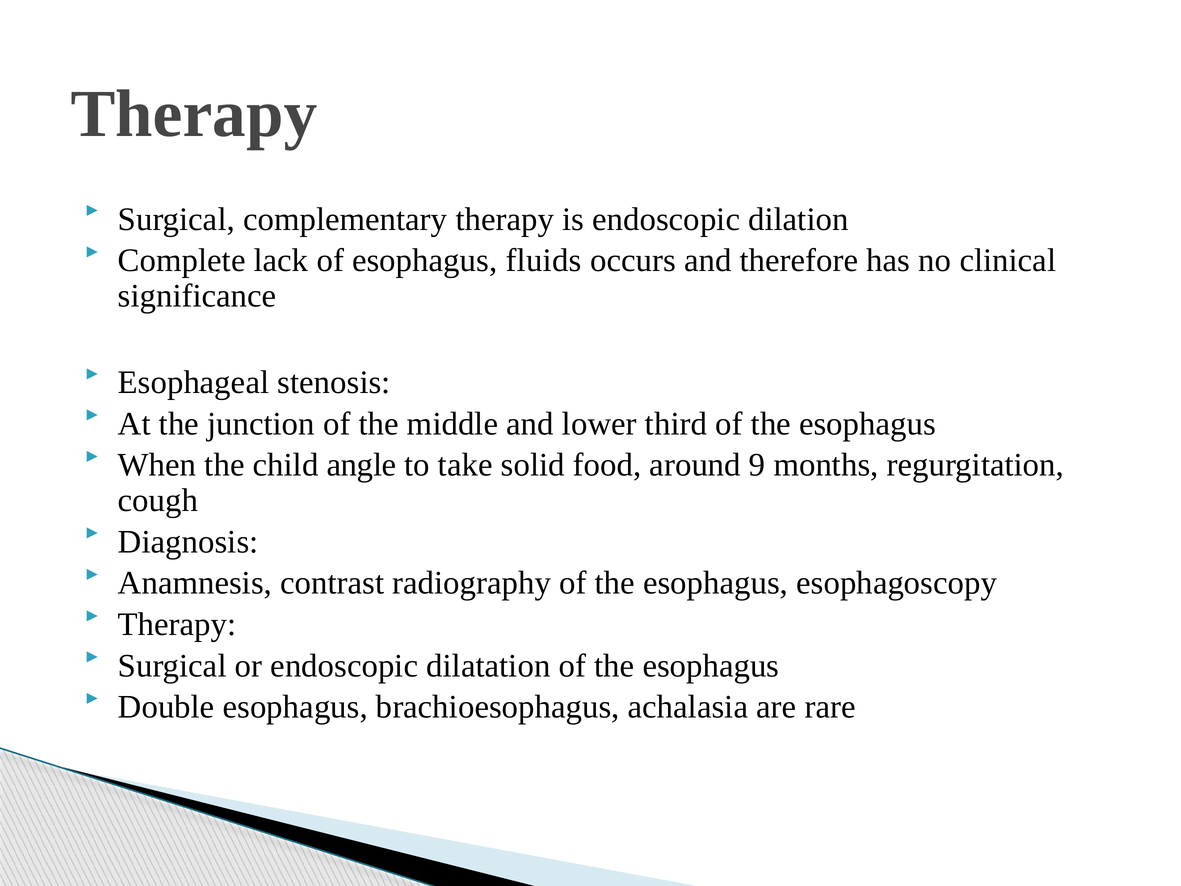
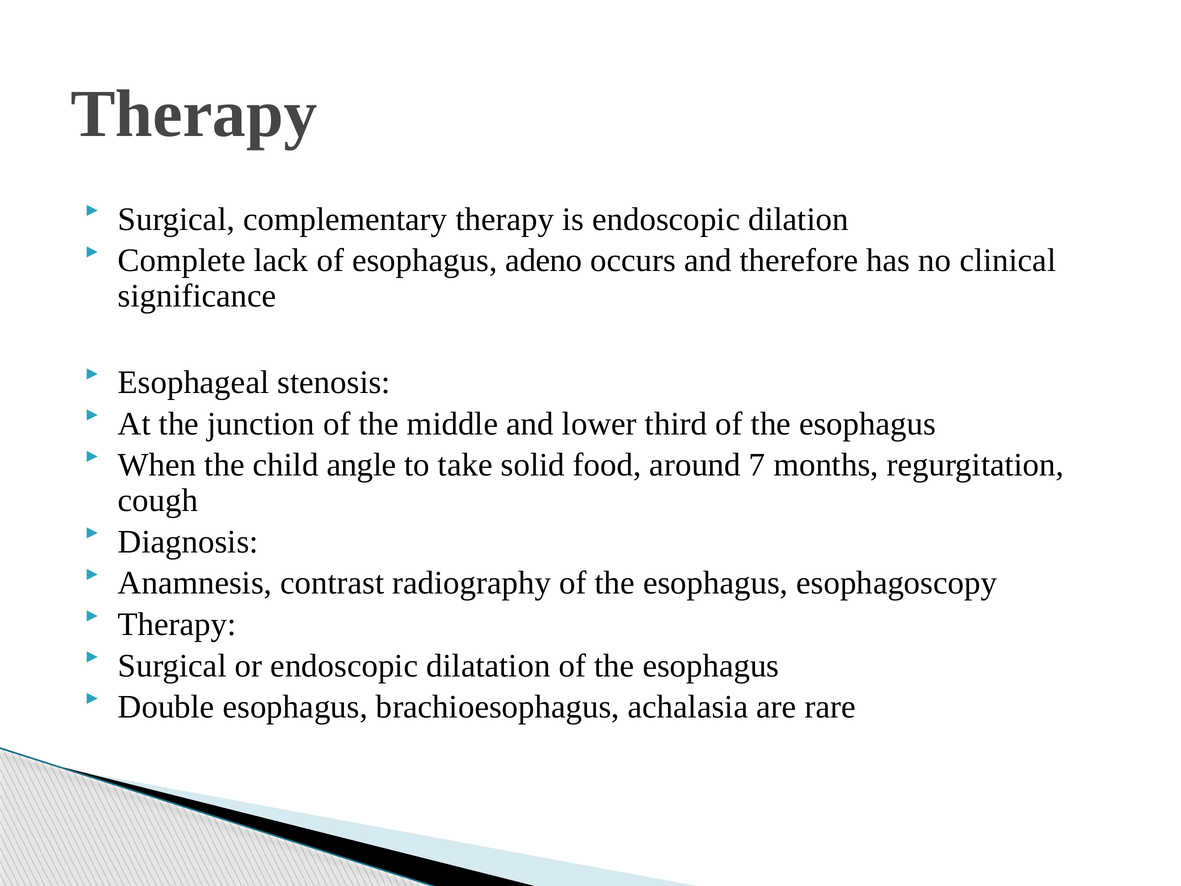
fluids: fluids -> adeno (544, 260)
9: 9 -> 7 (757, 465)
